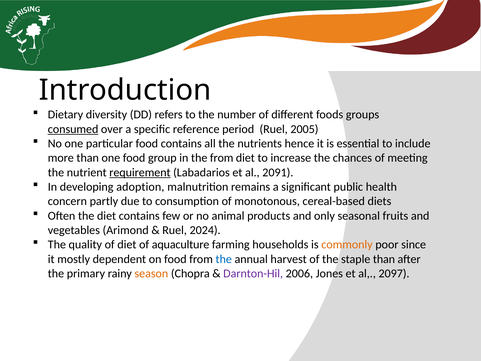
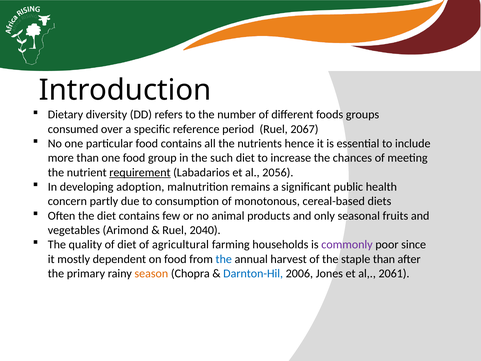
consumed underline: present -> none (73, 129)
2005: 2005 -> 2067 (304, 129)
the from: from -> such (222, 158)
2091: 2091 -> 2056 (278, 172)
2024: 2024 -> 2040 (205, 230)
aquaculture: aquaculture -> agricultural (180, 244)
commonly colour: orange -> purple (347, 244)
Darnton-Hil colour: purple -> blue (253, 273)
2097: 2097 -> 2061 (394, 273)
